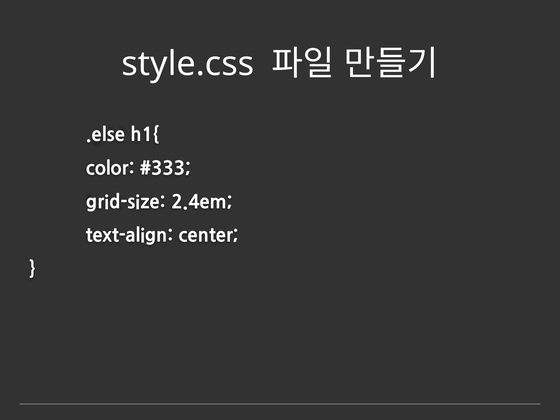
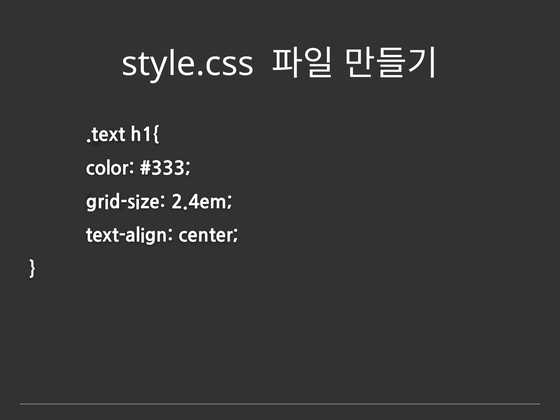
.else: .else -> .text (105, 135)
